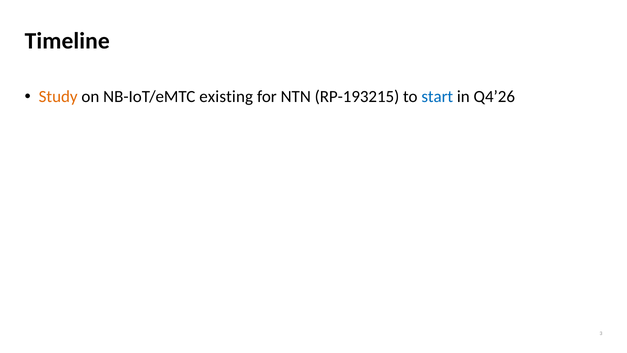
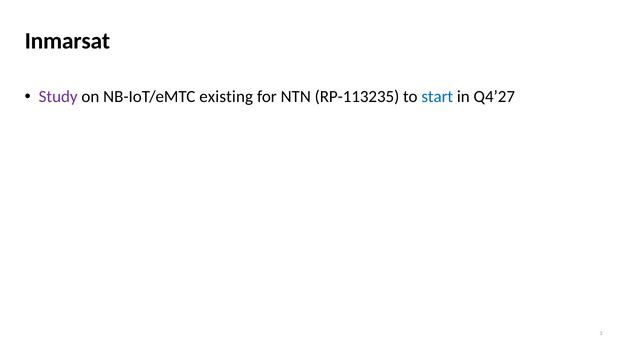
Timeline: Timeline -> Inmarsat (67, 41)
Study colour: orange -> purple (58, 97)
RP-193215: RP-193215 -> RP-113235 (357, 97)
Q4’26: Q4’26 -> Q4’27 (494, 97)
